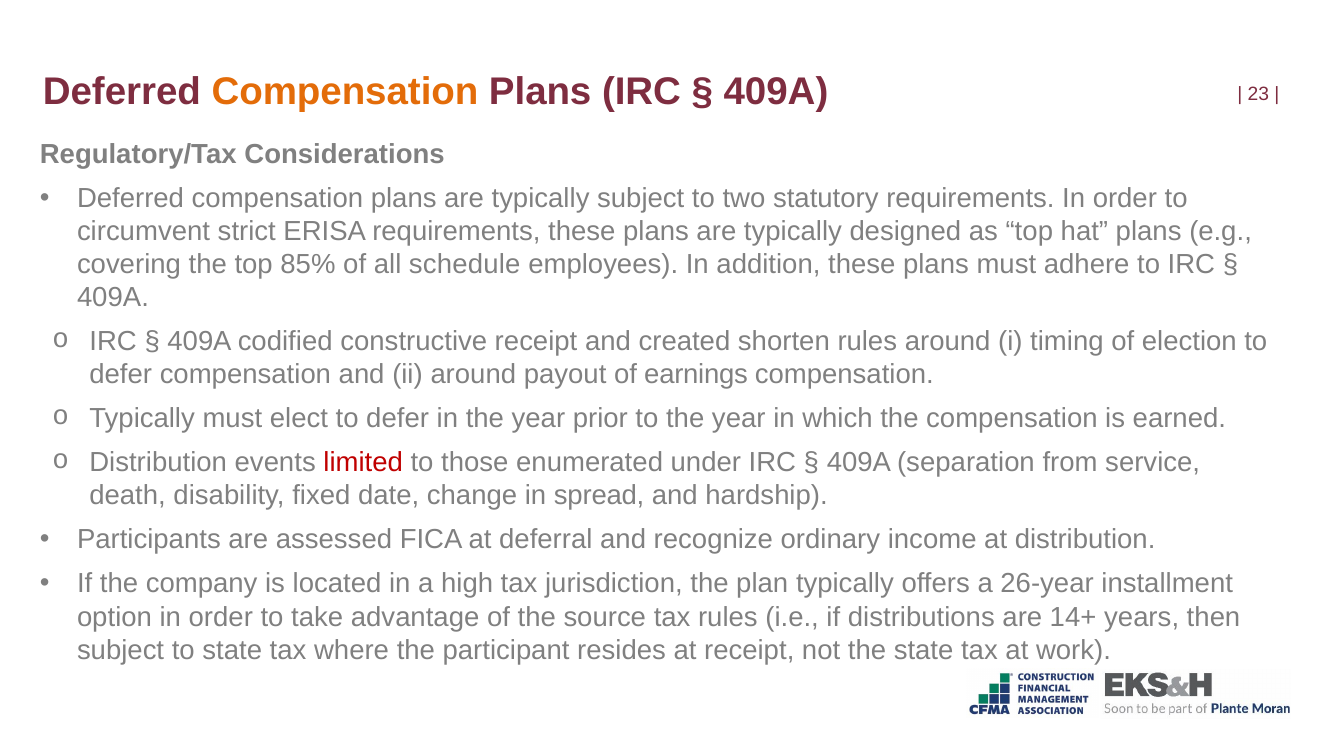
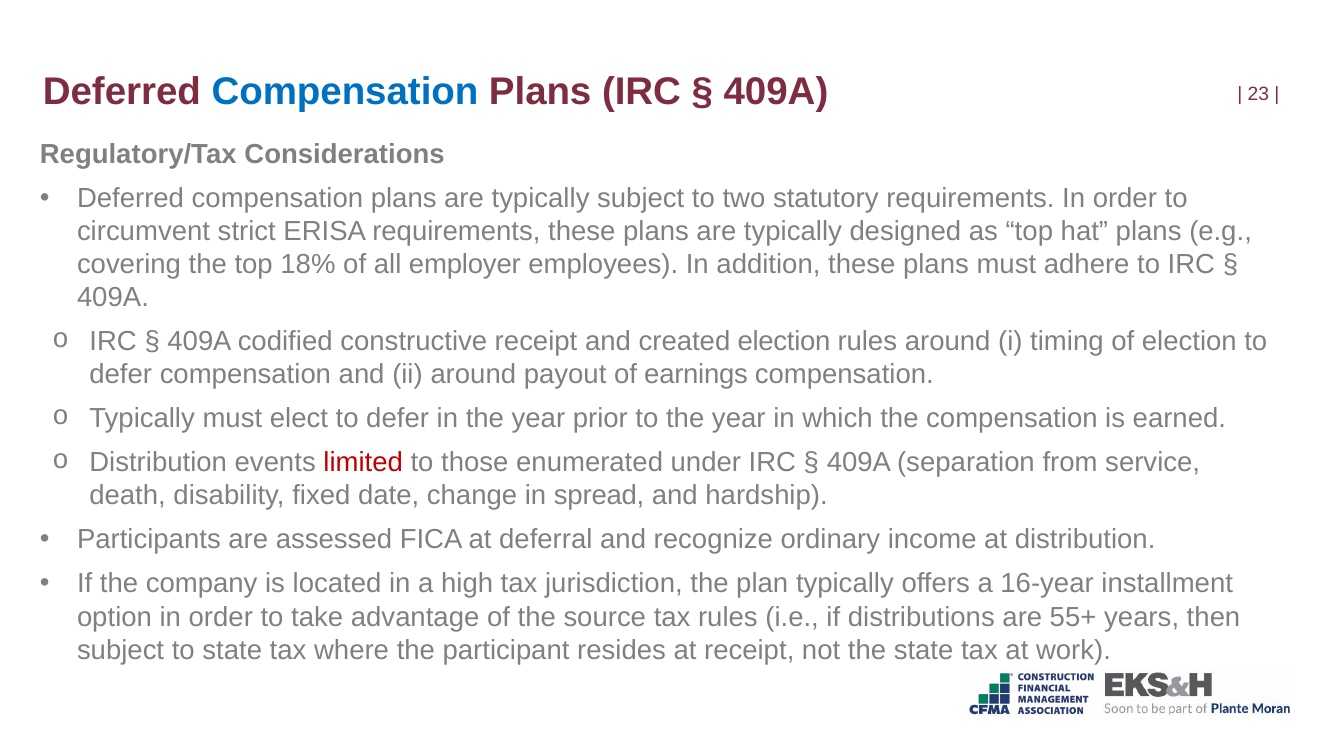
Compensation colour: orange -> blue (345, 92)
85%: 85% -> 18% (308, 264)
schedule: schedule -> employer (465, 264)
created shorten: shorten -> election (784, 341)
26-year: 26-year -> 16-year (1047, 584)
14+: 14+ -> 55+ (1073, 617)
